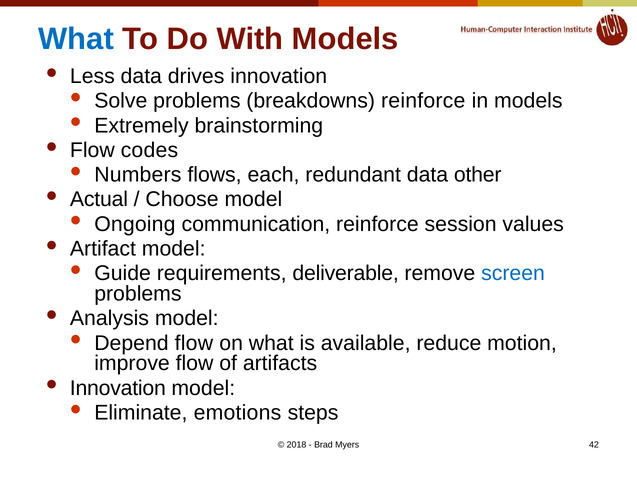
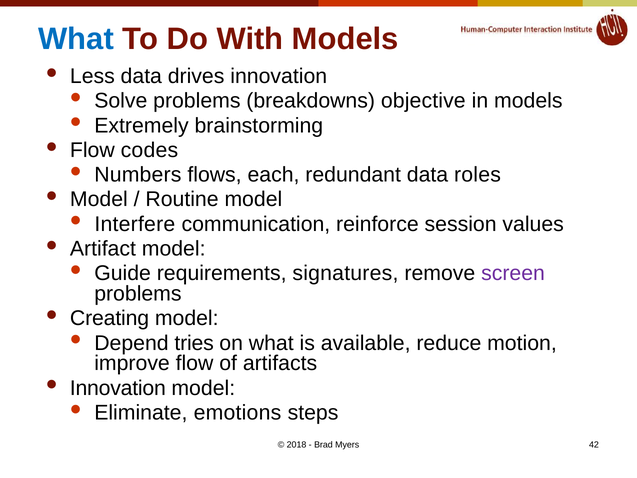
breakdowns reinforce: reinforce -> objective (423, 101)
other: other -> roles (477, 175)
Actual: Actual -> Model (99, 199)
Choose: Choose -> Routine (182, 199)
Ongoing: Ongoing -> Interfere (135, 224)
deliverable: deliverable -> signatures (345, 273)
screen colour: blue -> purple (513, 273)
Analysis: Analysis -> Creating (110, 318)
Depend flow: flow -> tries (194, 343)
